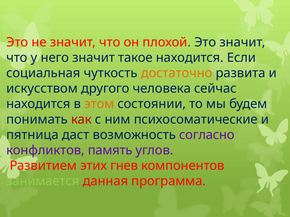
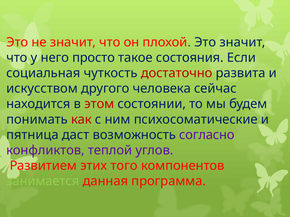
него значит: значит -> просто (94, 58)
такое находится: находится -> состояния (190, 58)
достаточно colour: orange -> red (177, 73)
этом colour: orange -> red (99, 104)
память: память -> теплой (110, 151)
гнев: гнев -> того (124, 166)
